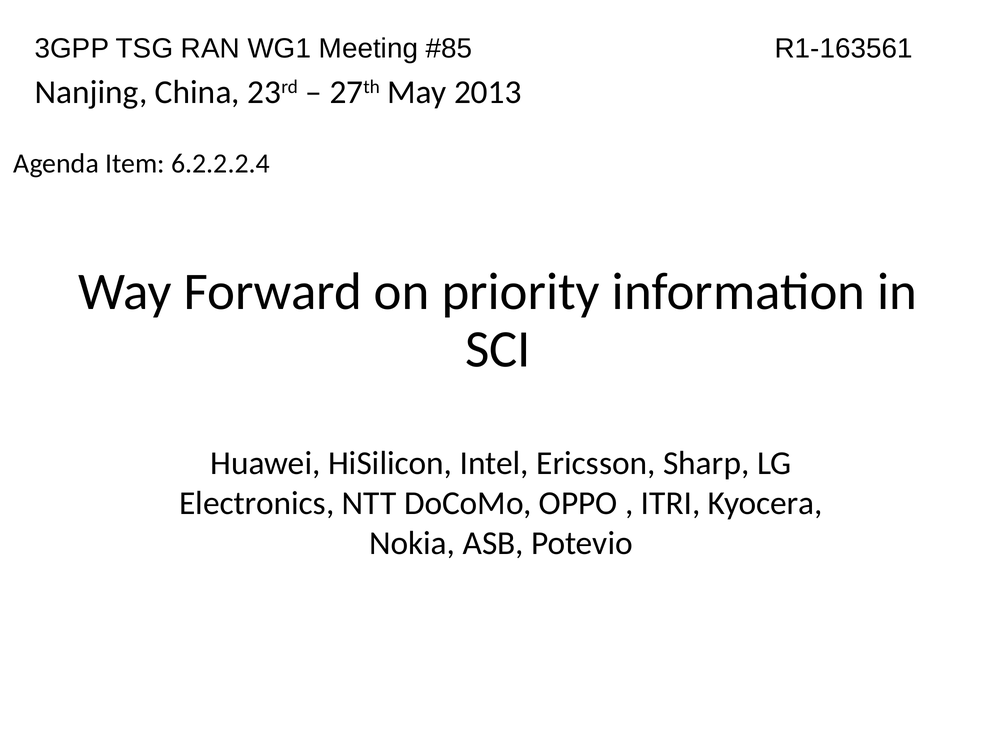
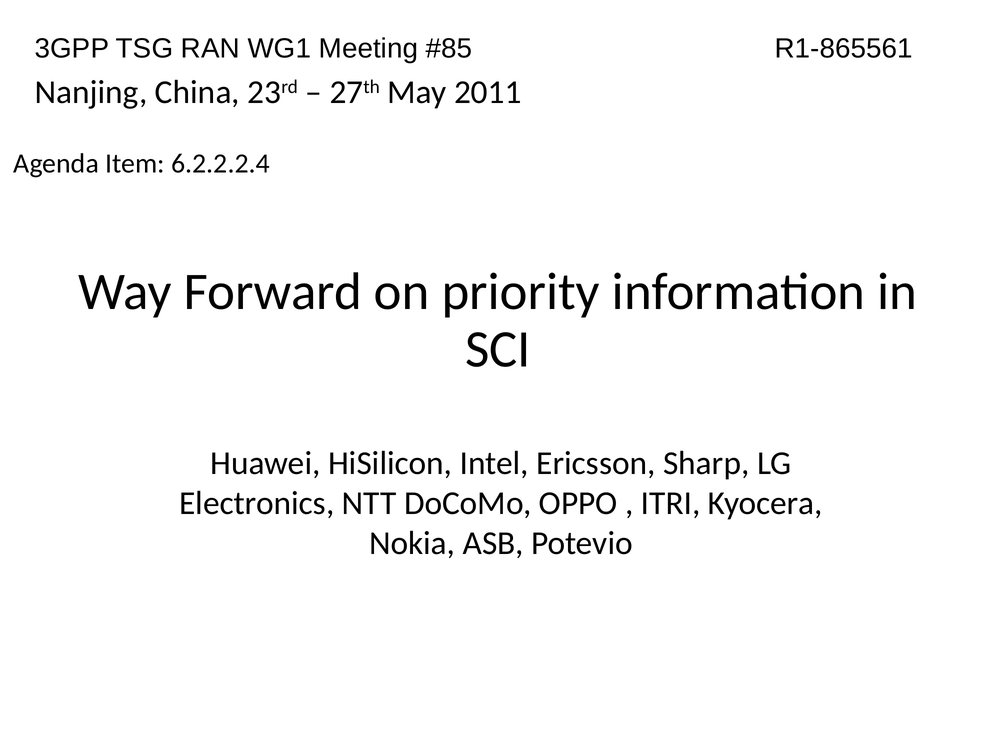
R1-163561: R1-163561 -> R1-865561 (844, 49)
2013: 2013 -> 2011 (488, 92)
